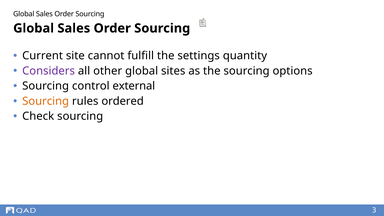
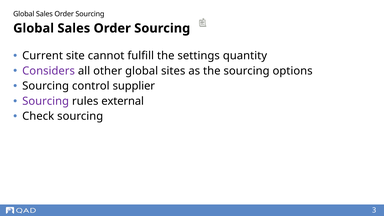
external: external -> supplier (134, 86)
Sourcing colour: orange -> purple (46, 101)
ordered: ordered -> external (123, 101)
